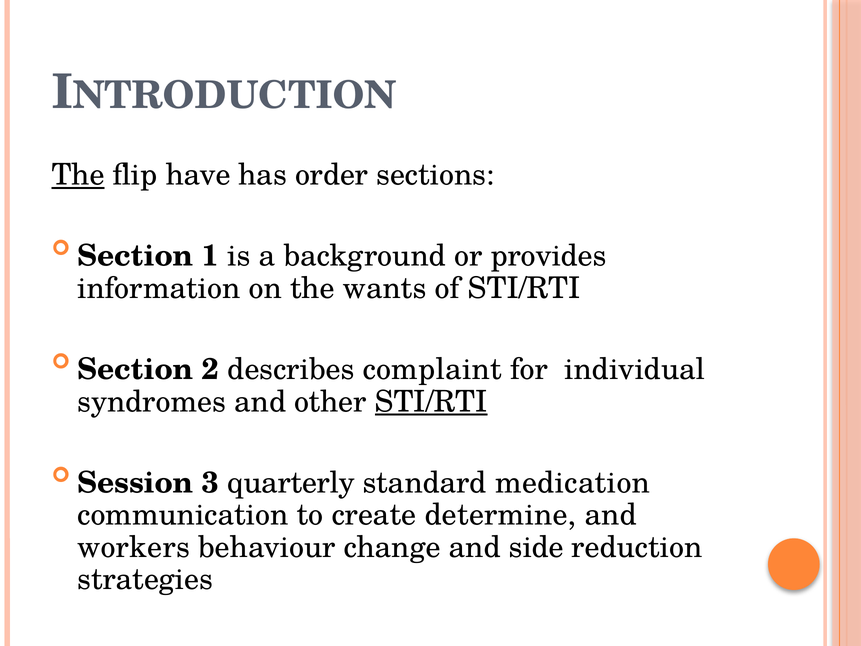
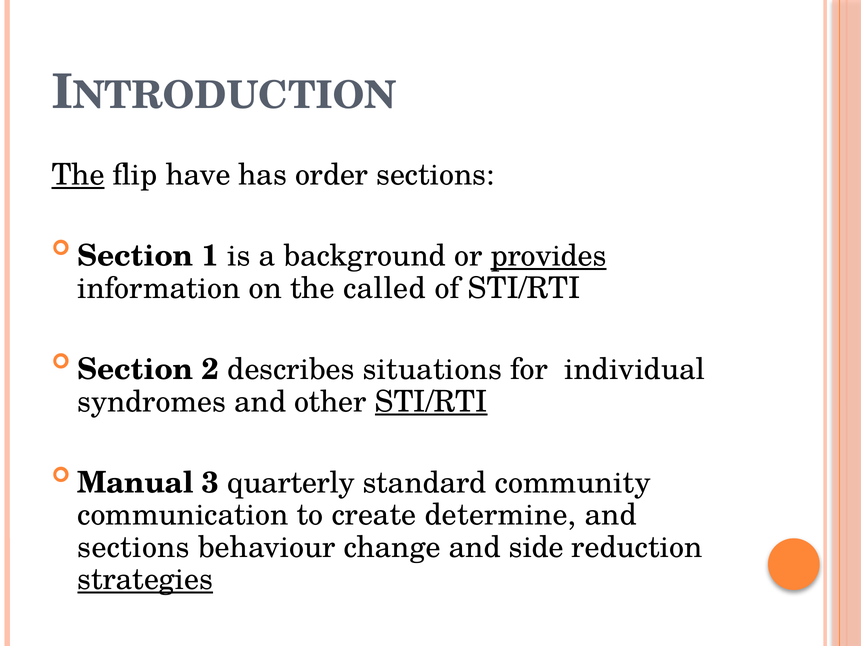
provides underline: none -> present (549, 256)
wants: wants -> called (385, 288)
complaint: complaint -> situations (432, 369)
Session: Session -> Manual (135, 483)
medication: medication -> community (573, 483)
workers: workers -> sections (134, 547)
strategies underline: none -> present (145, 579)
